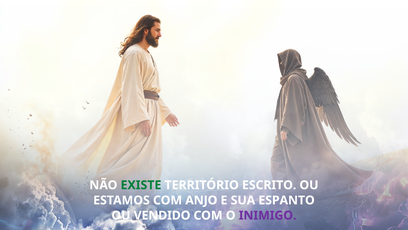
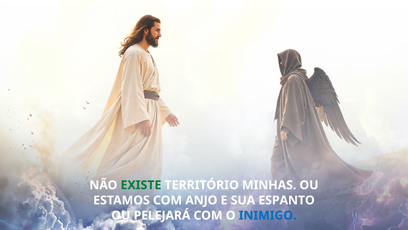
ESCRITO: ESCRITO -> MINHAS (269, 185)
VENDIDO: VENDIDO -> PELEJARÁ (162, 215)
INIMIGO colour: purple -> blue (268, 215)
